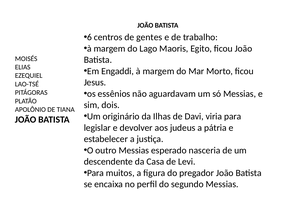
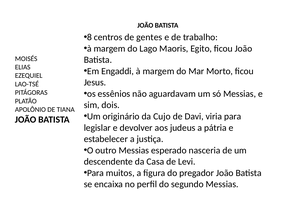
6: 6 -> 8 (89, 37)
Ilhas: Ilhas -> Cujo (162, 116)
